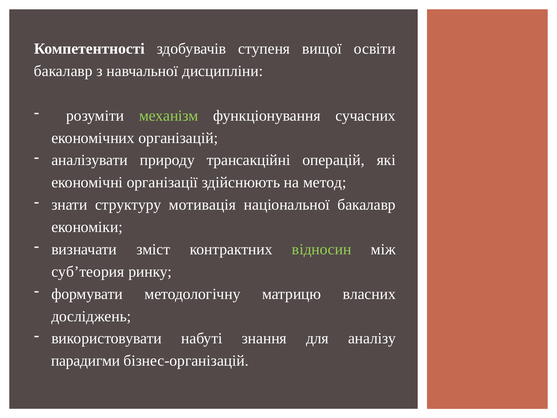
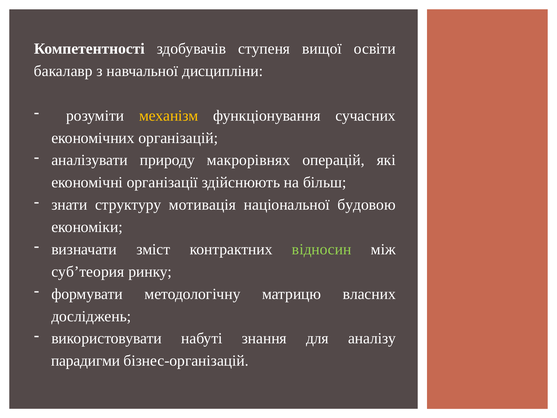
механізм colour: light green -> yellow (169, 116)
трансакційні: трансакційні -> макрорівнях (249, 160)
метод: метод -> більш (325, 182)
національної бакалавр: бакалавр -> будовою (367, 205)
